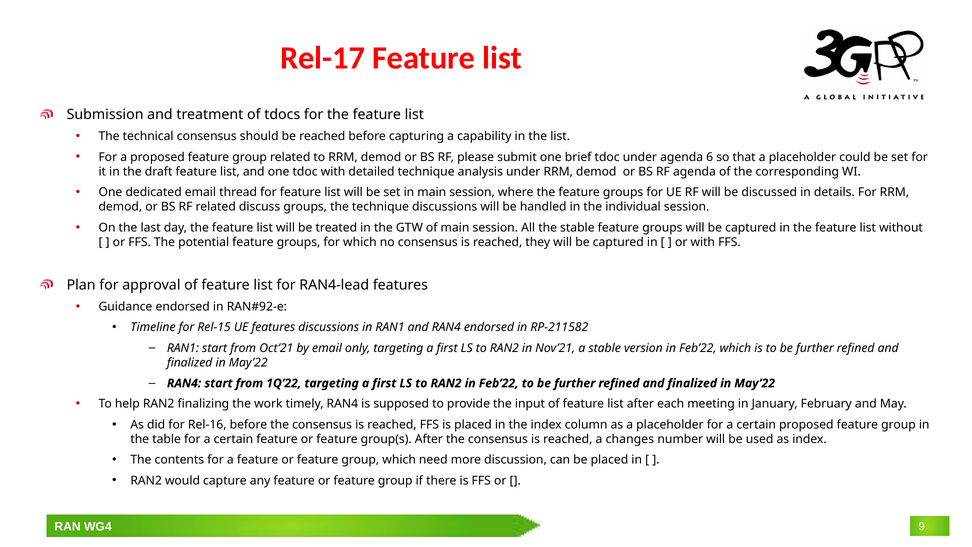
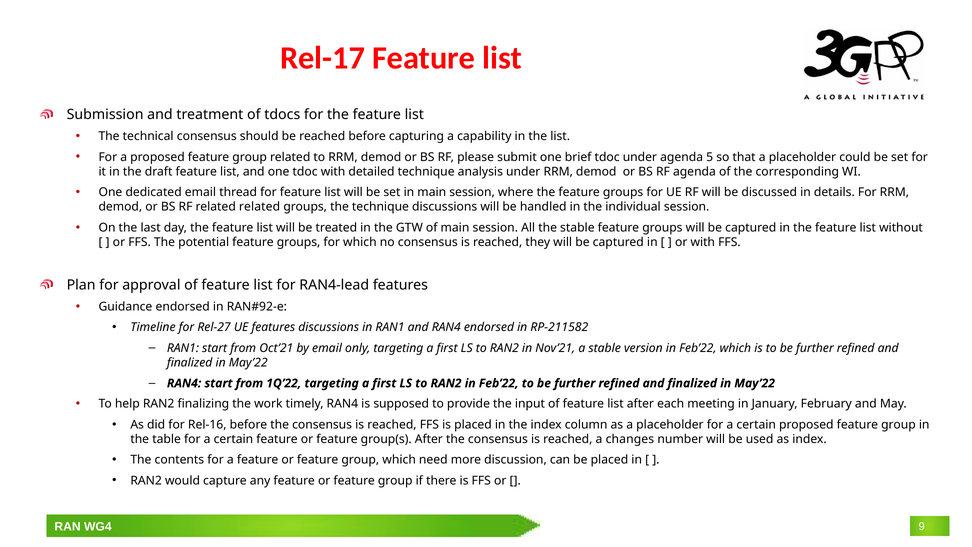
6: 6 -> 5 (710, 157)
related discuss: discuss -> related (260, 207)
Rel-15: Rel-15 -> Rel-27 (214, 327)
